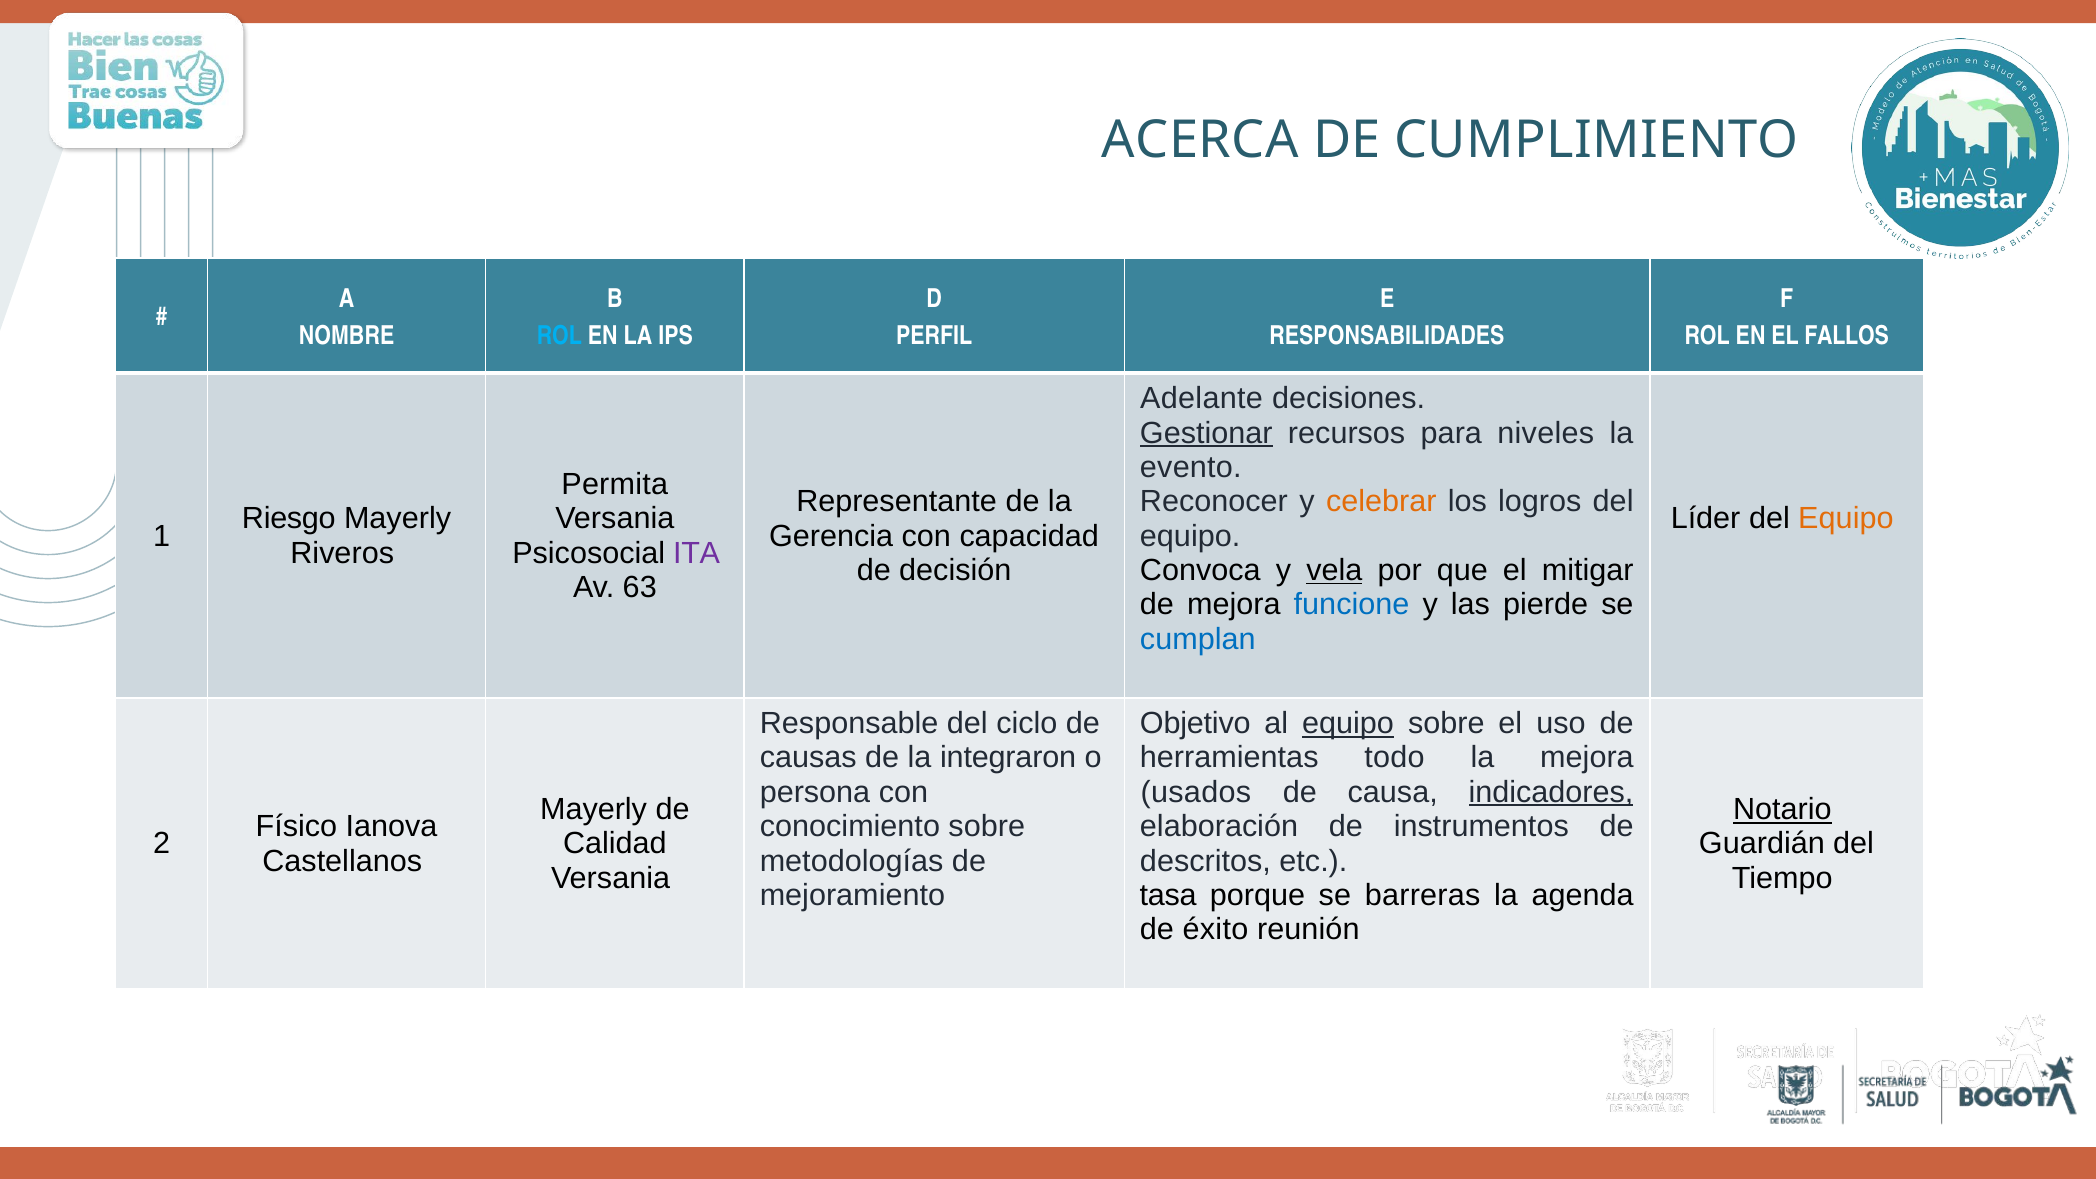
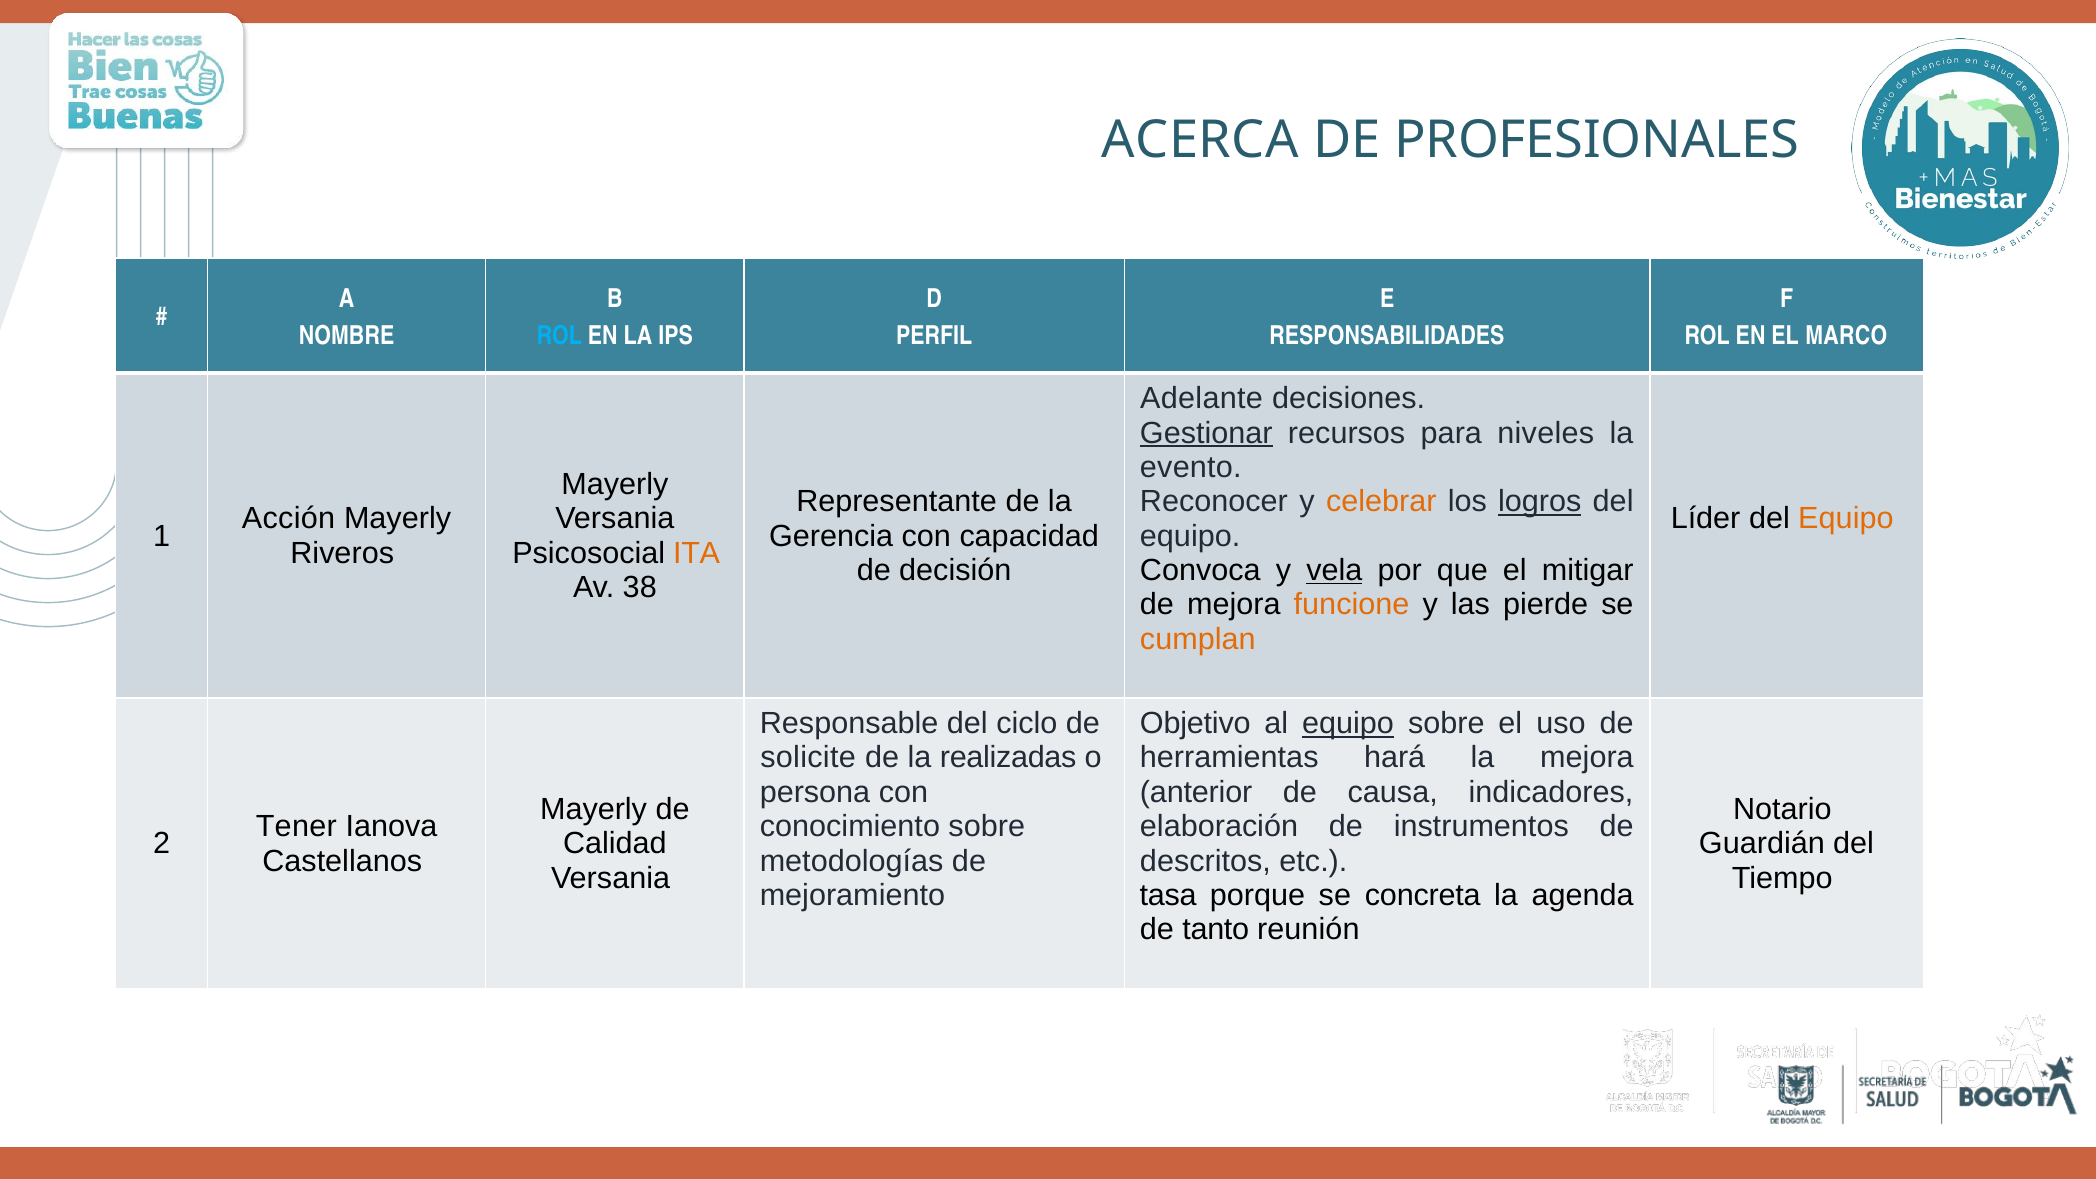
CUMPLIMIENTO: CUMPLIMIENTO -> PROFESIONALES (1597, 140)
FALLOS: FALLOS -> MARCO (1846, 336)
Permita: Permita -> Mayerly (615, 485)
logros underline: none -> present (1540, 502)
Riesgo: Riesgo -> Acción (289, 519)
ITA colour: purple -> orange (697, 553)
63: 63 -> 38 (640, 588)
funcione colour: blue -> orange (1352, 605)
cumplan colour: blue -> orange (1198, 639)
causas: causas -> solicite (808, 758)
integraron: integraron -> realizadas (1008, 758)
todo: todo -> hará (1395, 758)
usados: usados -> anterior (1196, 792)
indicadores underline: present -> none (1551, 792)
Notario underline: present -> none (1782, 809)
Físico: Físico -> Tener (296, 827)
barreras: barreras -> concreta (1423, 895)
éxito: éxito -> tanto (1216, 930)
